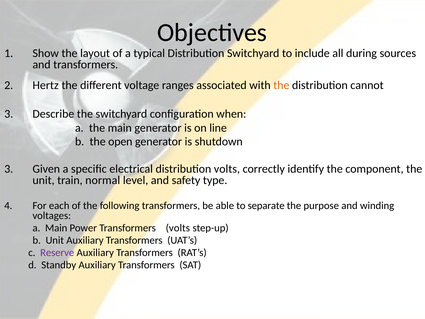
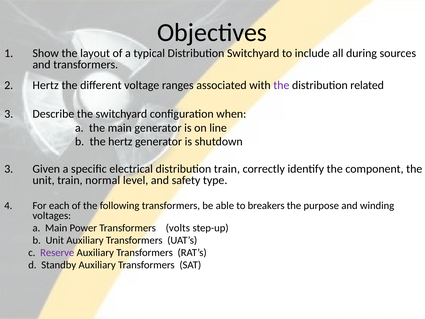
the colour: orange -> purple (281, 85)
cannot: cannot -> related (367, 85)
the open: open -> hertz (120, 141)
distribution volts: volts -> train (227, 169)
separate: separate -> breakers (266, 205)
